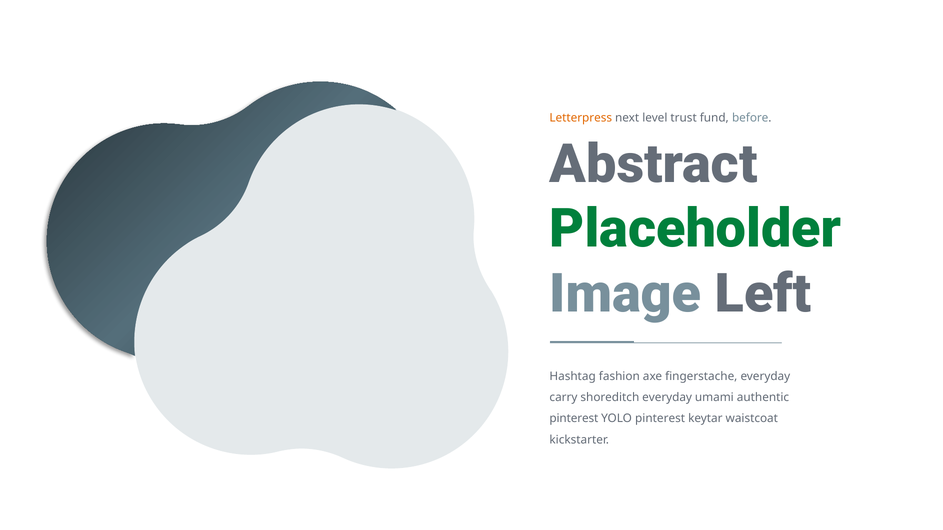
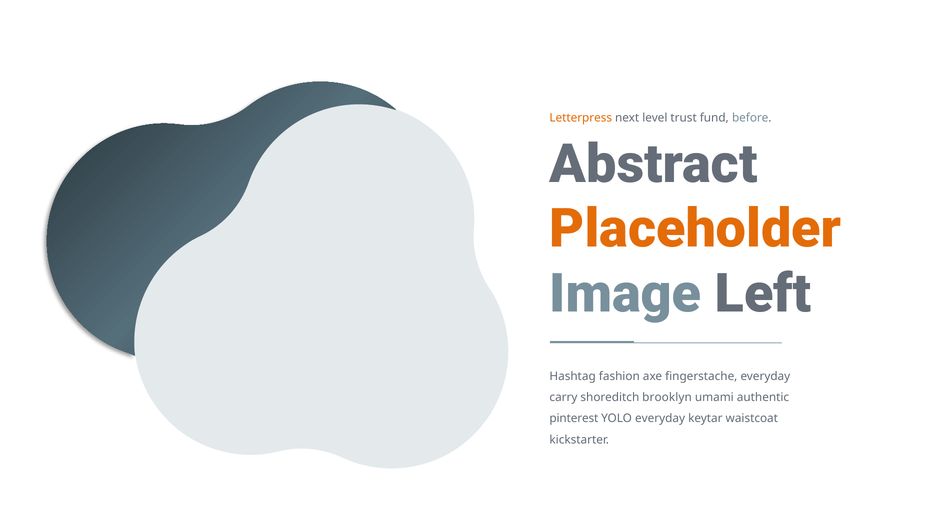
Placeholder colour: green -> orange (695, 229)
shoreditch everyday: everyday -> brooklyn (667, 398)
YOLO pinterest: pinterest -> everyday (660, 419)
